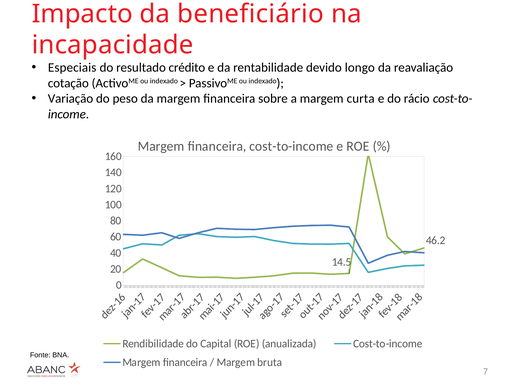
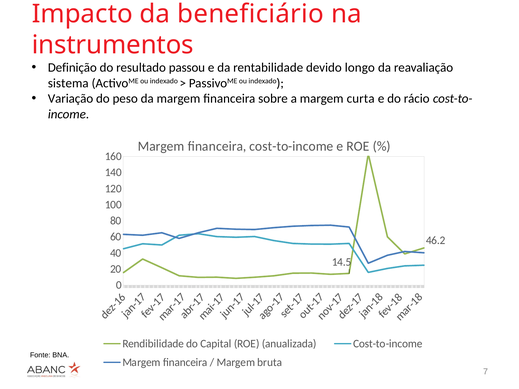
incapacidade: incapacidade -> instrumentos (113, 45)
Especiais: Especiais -> Definição (72, 68)
crédito: crédito -> passou (187, 68)
cotação: cotação -> sistema (68, 83)
